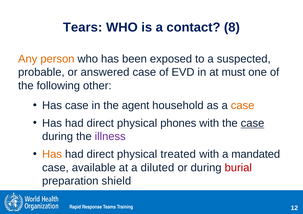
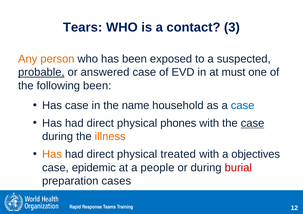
8: 8 -> 3 (232, 27)
probable underline: none -> present (41, 72)
following other: other -> been (97, 86)
agent: agent -> name (136, 106)
case colour: orange -> blue (243, 106)
illness colour: purple -> orange (110, 137)
mandated: mandated -> objectives (256, 154)
available: available -> epidemic (94, 168)
diluted: diluted -> people (157, 168)
shield: shield -> cases (116, 181)
